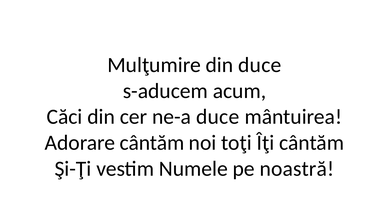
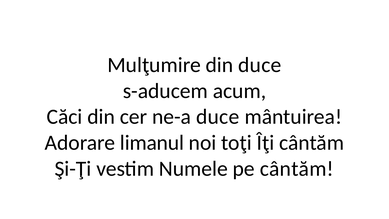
Adorare cântăm: cântăm -> limanul (152, 143)
pe noastră: noastră -> cântăm (297, 169)
